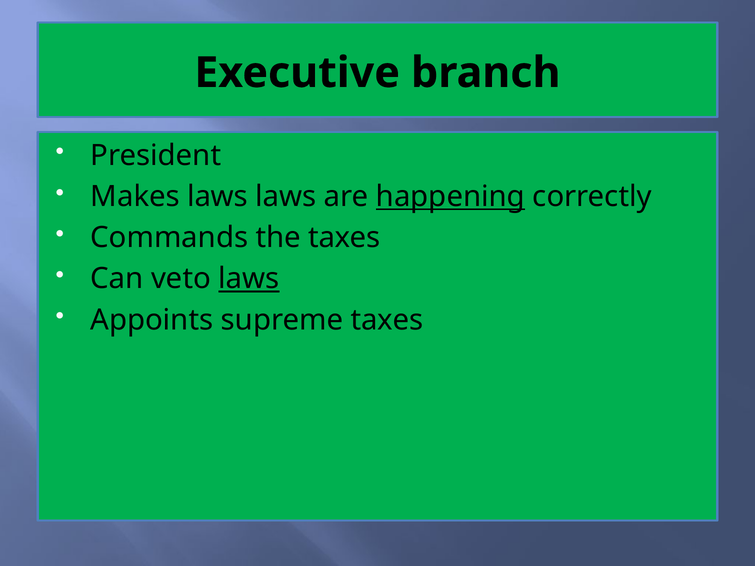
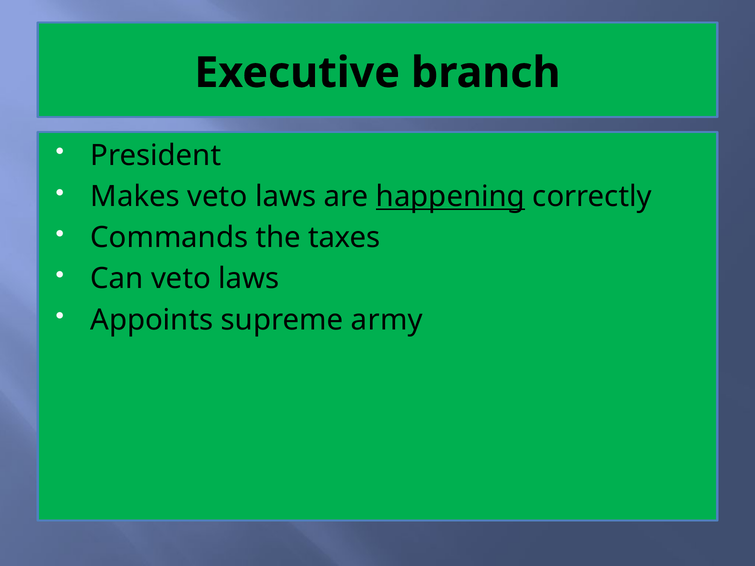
Makes laws: laws -> veto (217, 197)
laws underline: present -> none (249, 279)
supreme taxes: taxes -> army (387, 320)
